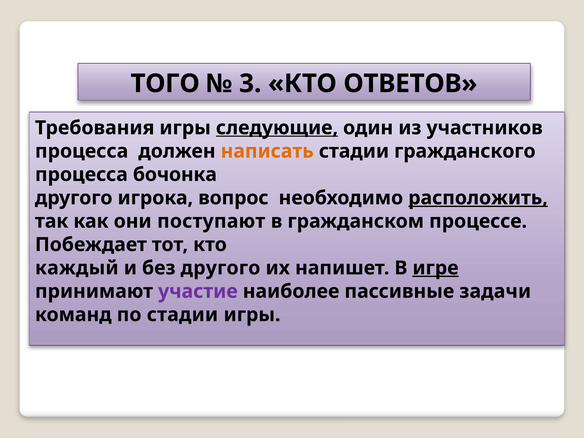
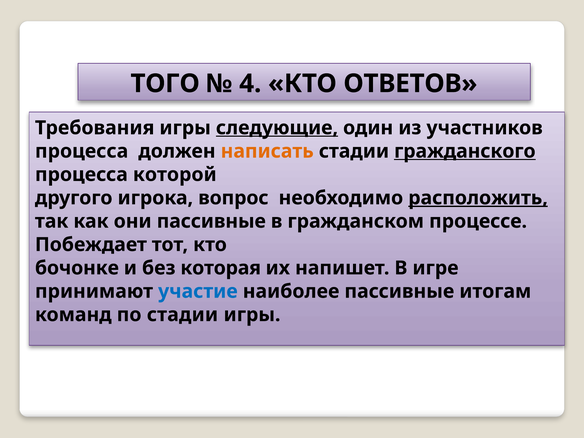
3: 3 -> 4 (250, 84)
гражданского underline: none -> present (465, 151)
бочонка: бочонка -> которой (175, 175)
они поступают: поступают -> пассивные (211, 221)
каждый: каждый -> бочонке (77, 268)
без другого: другого -> которая (221, 268)
игре underline: present -> none (436, 268)
участие colour: purple -> blue (198, 291)
задачи: задачи -> итогам (495, 291)
